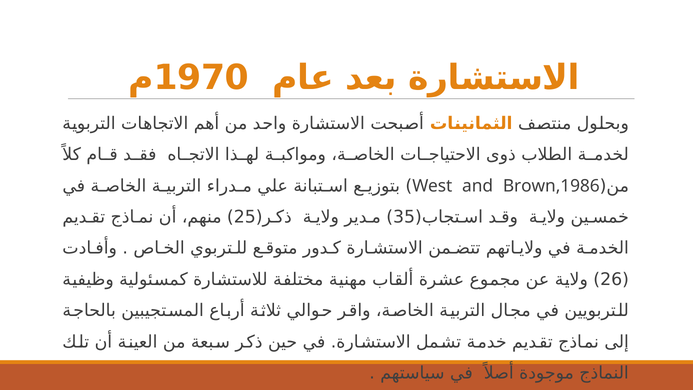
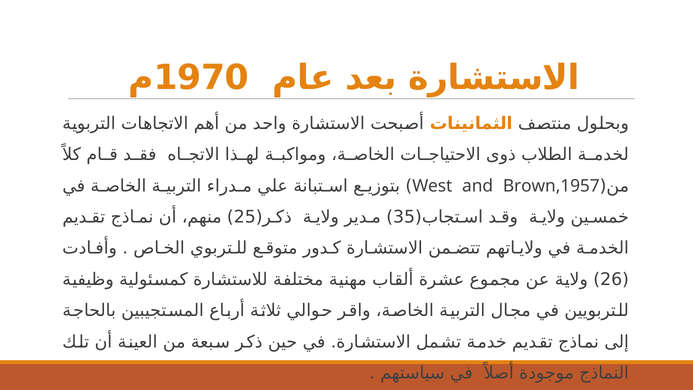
Brown,1986: Brown,1986 -> Brown,1957 (551, 186)
